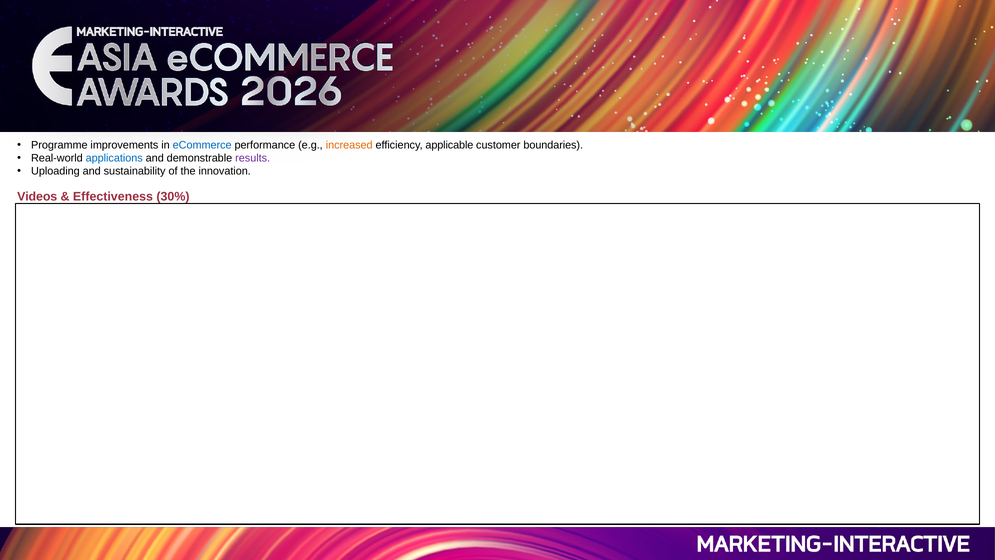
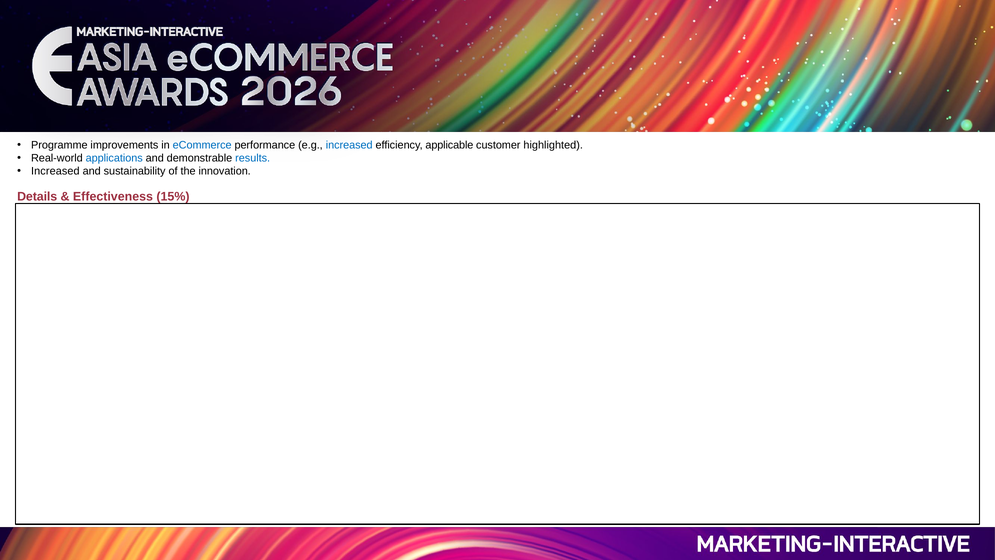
increased colour: orange -> blue (349, 145)
boundaries: boundaries -> highlighted (553, 145)
results colour: purple -> blue (253, 158)
Uploading: Uploading -> Increased (55, 171)
Videos: Videos -> Details (37, 196)
30%: 30% -> 15% (173, 196)
